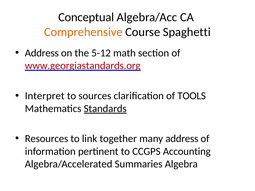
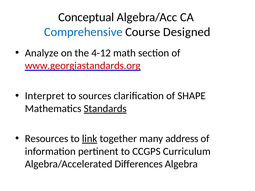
Comprehensive colour: orange -> blue (83, 32)
Spaghetti: Spaghetti -> Designed (187, 32)
Address: Address -> Analyze (42, 53)
5-12: 5-12 -> 4-12 (101, 53)
TOOLS: TOOLS -> SHAPE (192, 96)
link underline: none -> present (90, 139)
Accounting: Accounting -> Curriculum (187, 152)
Summaries: Summaries -> Differences (139, 164)
